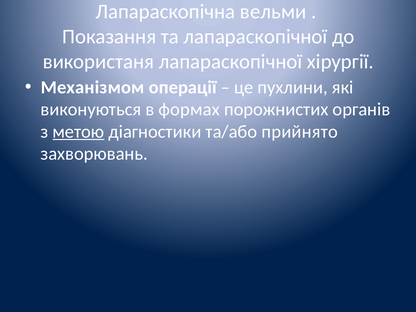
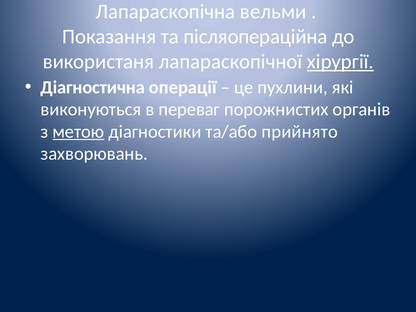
та лапараскопічної: лапараскопічної -> післяопераційна (256, 37)
хірургії underline: none -> present (340, 62)
Механізмом: Механізмом -> Діагностична (93, 87)
формах: формах -> переваг (189, 109)
